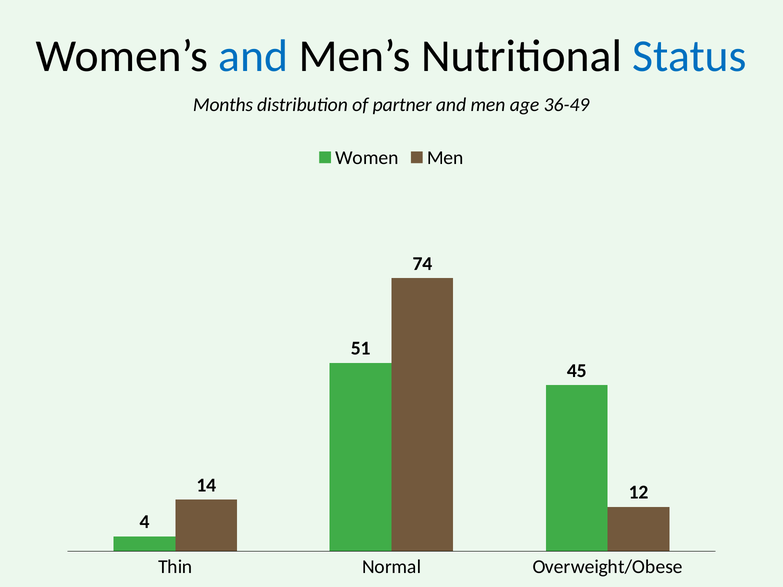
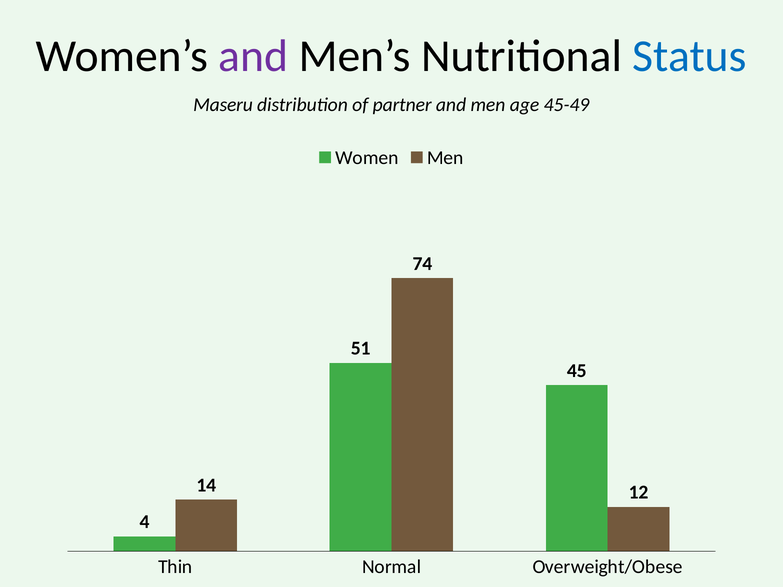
and colour: blue -> purple (253, 56)
Months: Months -> Maseru (223, 105)
36-49: 36-49 -> 45-49 (567, 105)
